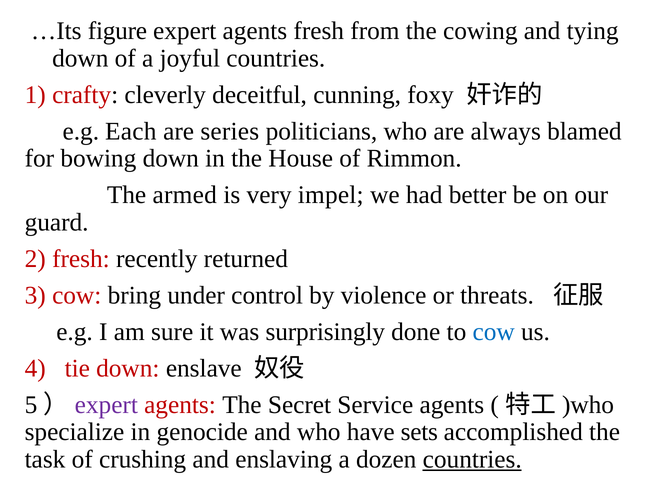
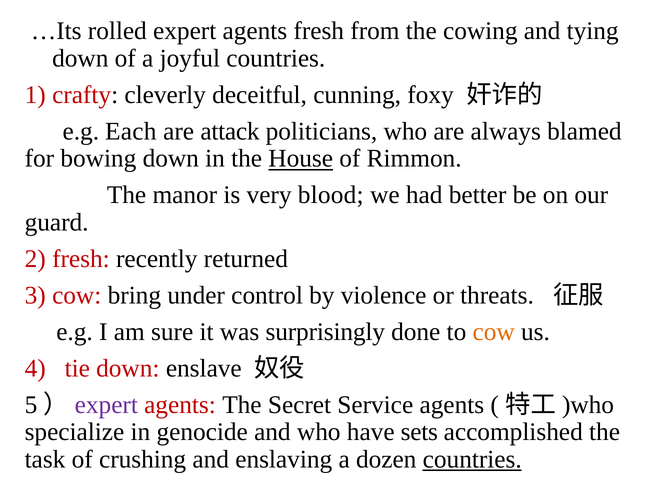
figure: figure -> rolled (117, 31)
series: series -> attack (230, 131)
House underline: none -> present (301, 159)
armed: armed -> manor (185, 195)
impel: impel -> blood (331, 195)
cow colour: blue -> orange (494, 332)
